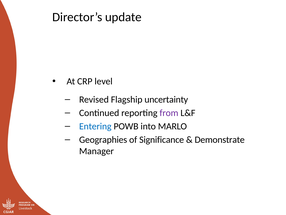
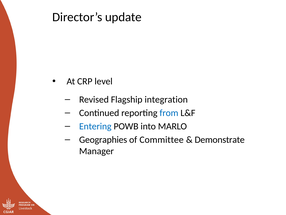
uncertainty: uncertainty -> integration (166, 99)
from colour: purple -> blue (169, 113)
Significance: Significance -> Committee (162, 139)
